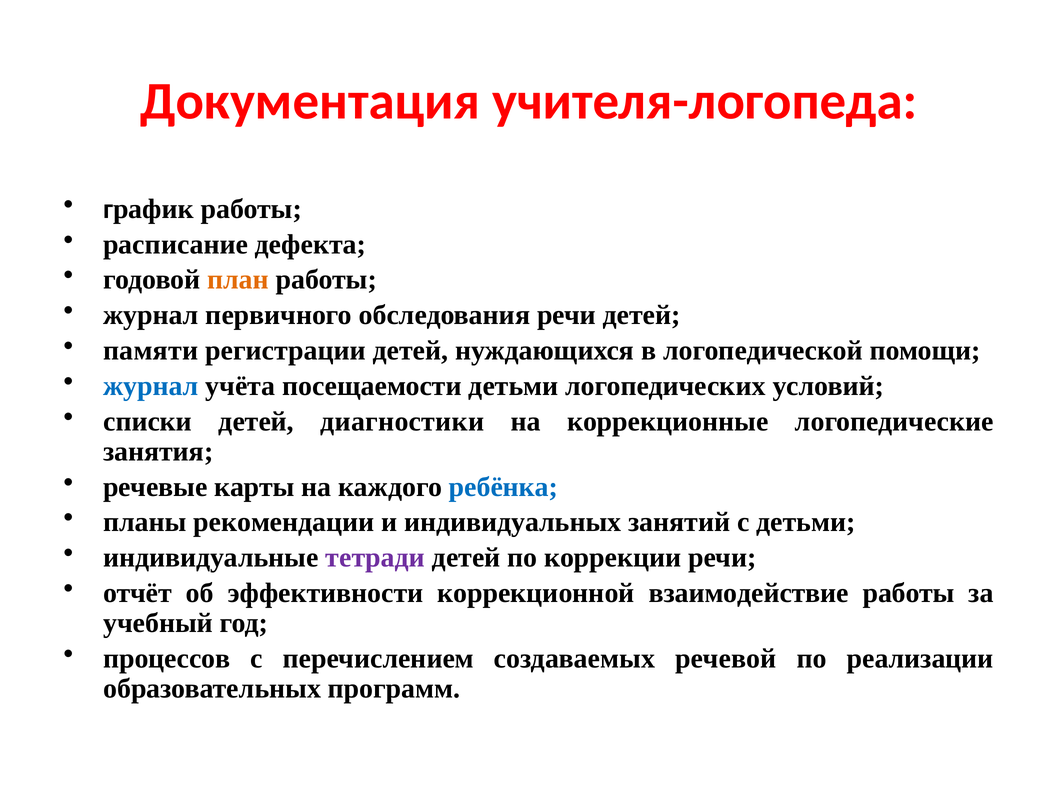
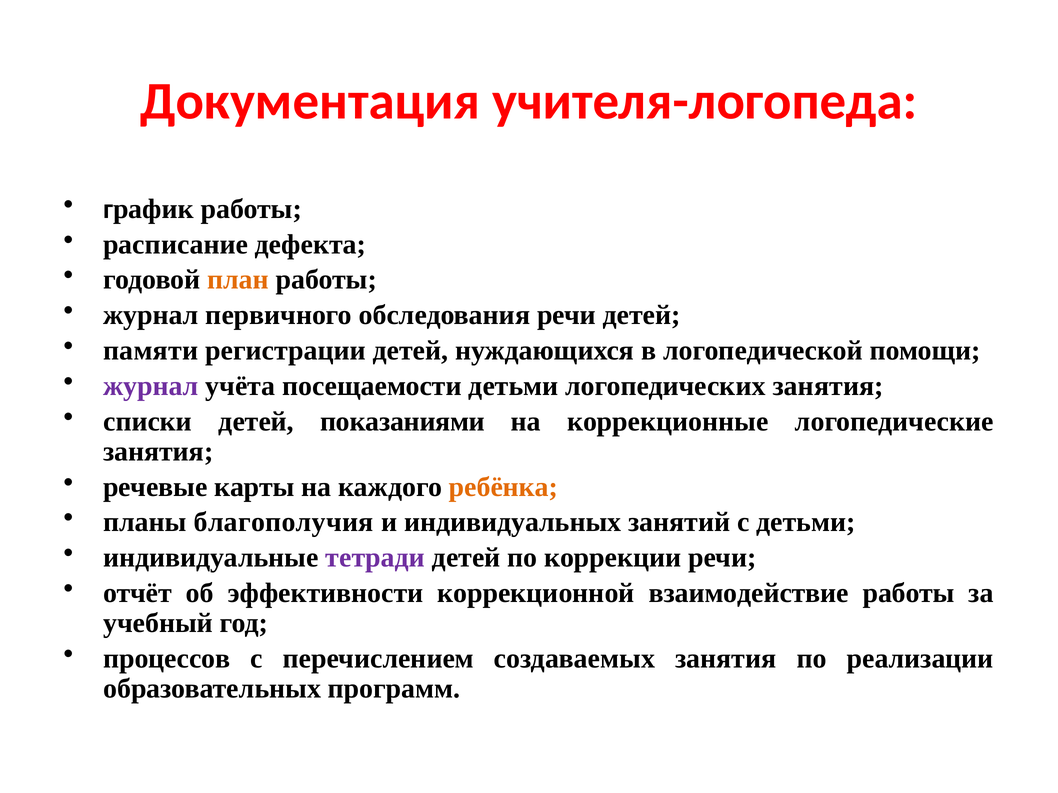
журнал colour: blue -> purple (151, 386)
логопедических условий: условий -> занятия (828, 386)
диагностики: диагностики -> показаниями (403, 422)
ребёнка colour: blue -> orange (503, 487)
рекомендации: рекомендации -> благополучия (284, 523)
создаваемых речевой: речевой -> занятия (726, 659)
